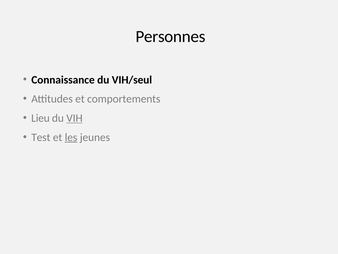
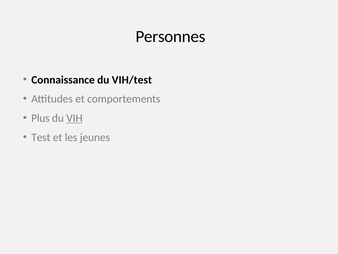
VIH/seul: VIH/seul -> VIH/test (132, 80)
Lieu: Lieu -> Plus (40, 118)
les underline: present -> none (71, 137)
